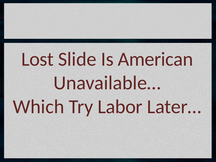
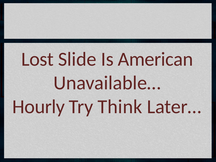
Which: Which -> Hourly (39, 107)
Labor: Labor -> Think (120, 107)
